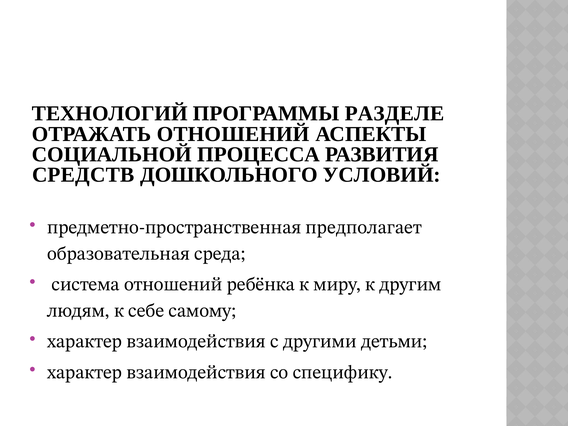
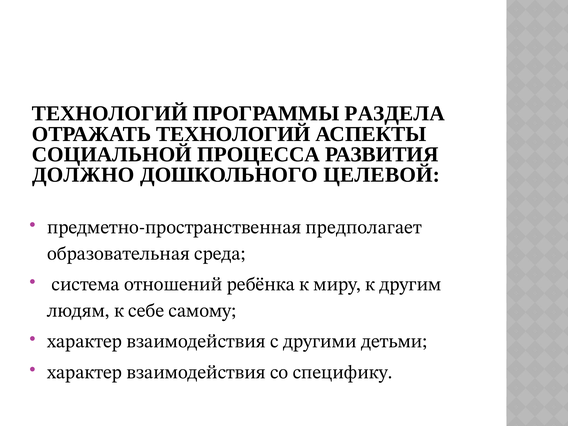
РАЗДЕЛЕ: РАЗДЕЛЕ -> РАЗДЕЛА (395, 114)
ОТРАЖАТЬ ОТНОШЕНИЙ: ОТНОШЕНИЙ -> ТЕХНОЛОГИЙ (233, 134)
СРЕДСТВ: СРЕДСТВ -> ДОЛЖНО (83, 175)
УСЛОВИЙ: УСЛОВИЙ -> ЦЕЛЕВОЙ (382, 175)
